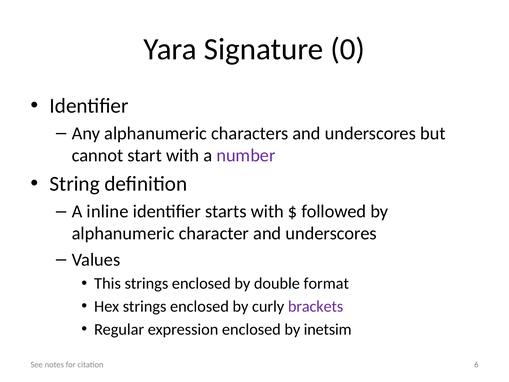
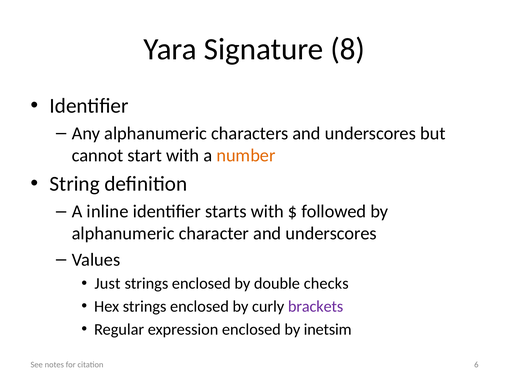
0: 0 -> 8 (348, 49)
number colour: purple -> orange (246, 155)
This: This -> Just (107, 283)
format: format -> checks (326, 283)
